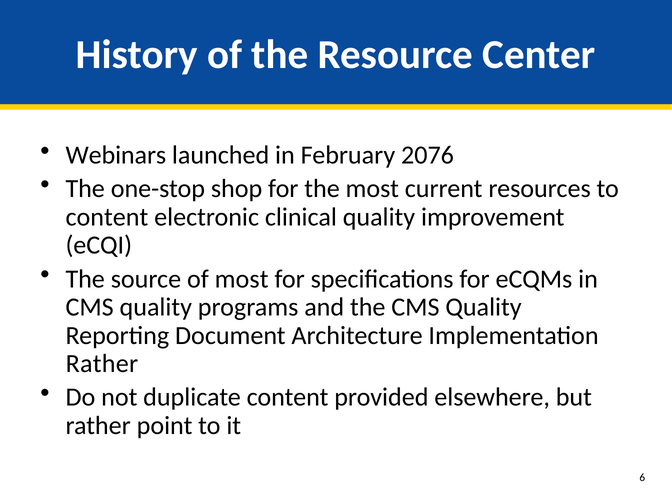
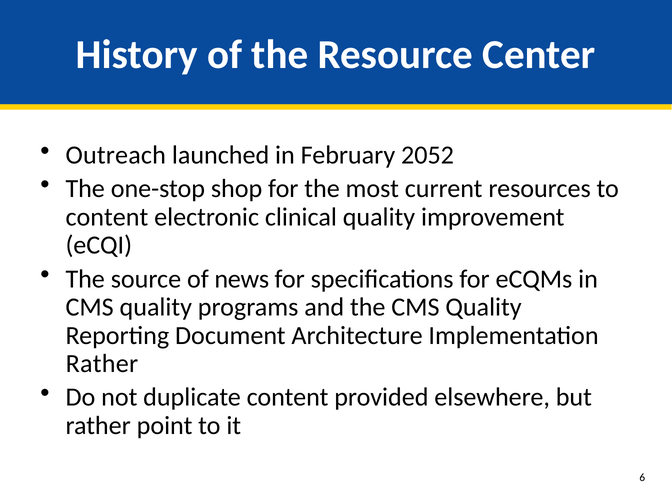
Webinars: Webinars -> Outreach (116, 155)
2076: 2076 -> 2052 (428, 155)
of most: most -> news (242, 279)
